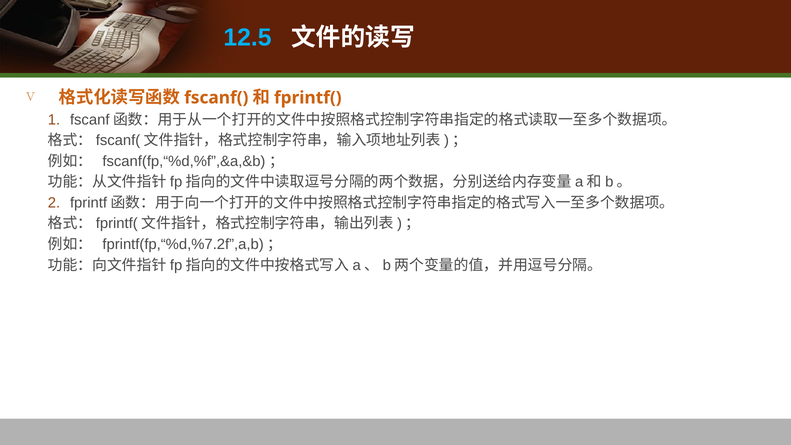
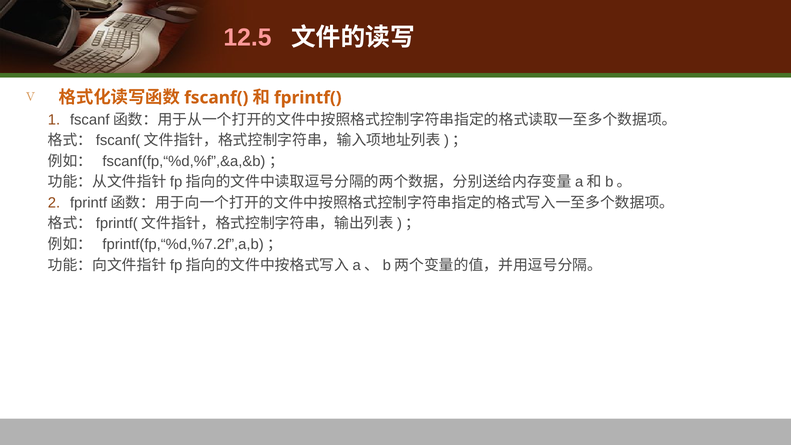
12.5 colour: light blue -> pink (247, 38)
